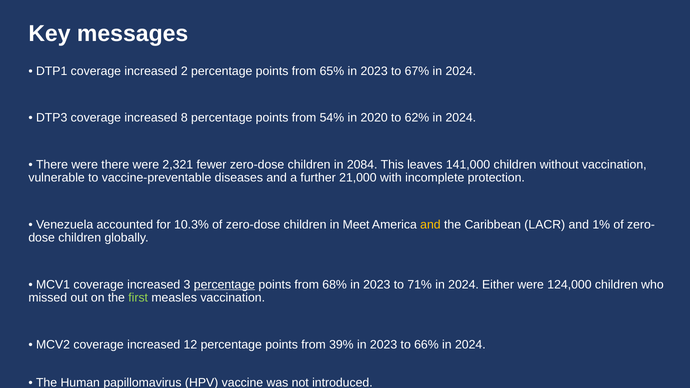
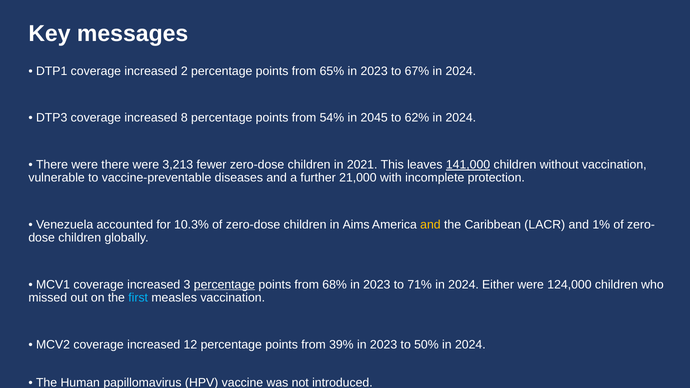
2020: 2020 -> 2045 (374, 118)
2,321: 2,321 -> 3,213 (178, 165)
2084: 2084 -> 2021 (362, 165)
141,000 underline: none -> present (468, 165)
Meet: Meet -> Aims (356, 225)
first colour: light green -> light blue (138, 298)
66%: 66% -> 50% (426, 345)
